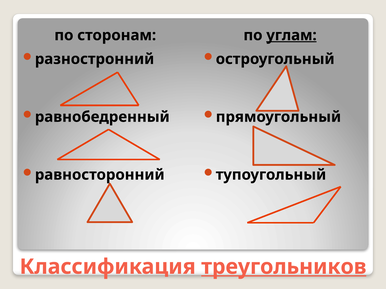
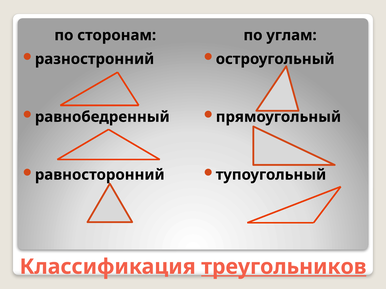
углам underline: present -> none (292, 35)
